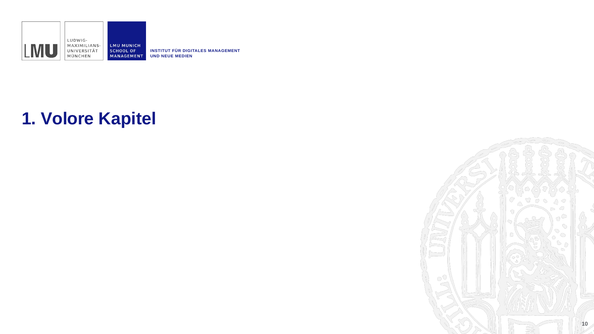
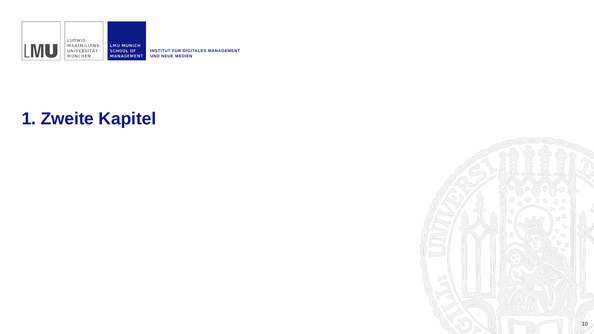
Volore: Volore -> Zweite (67, 119)
